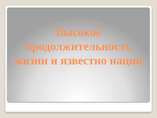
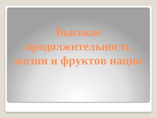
известно: известно -> фруктов (84, 60)
